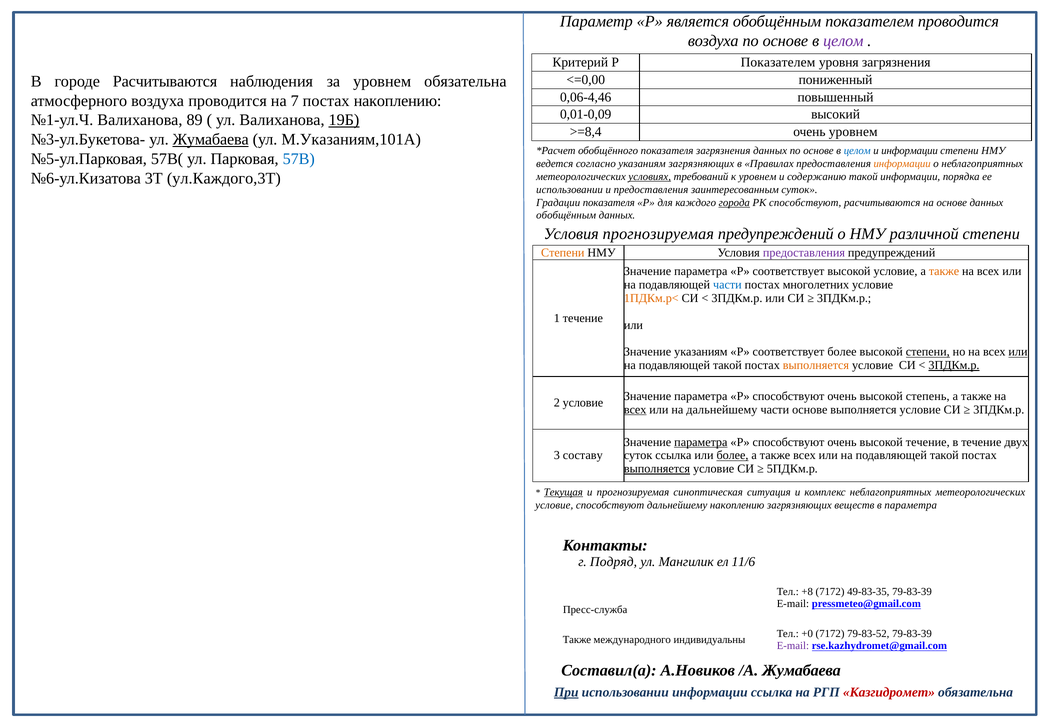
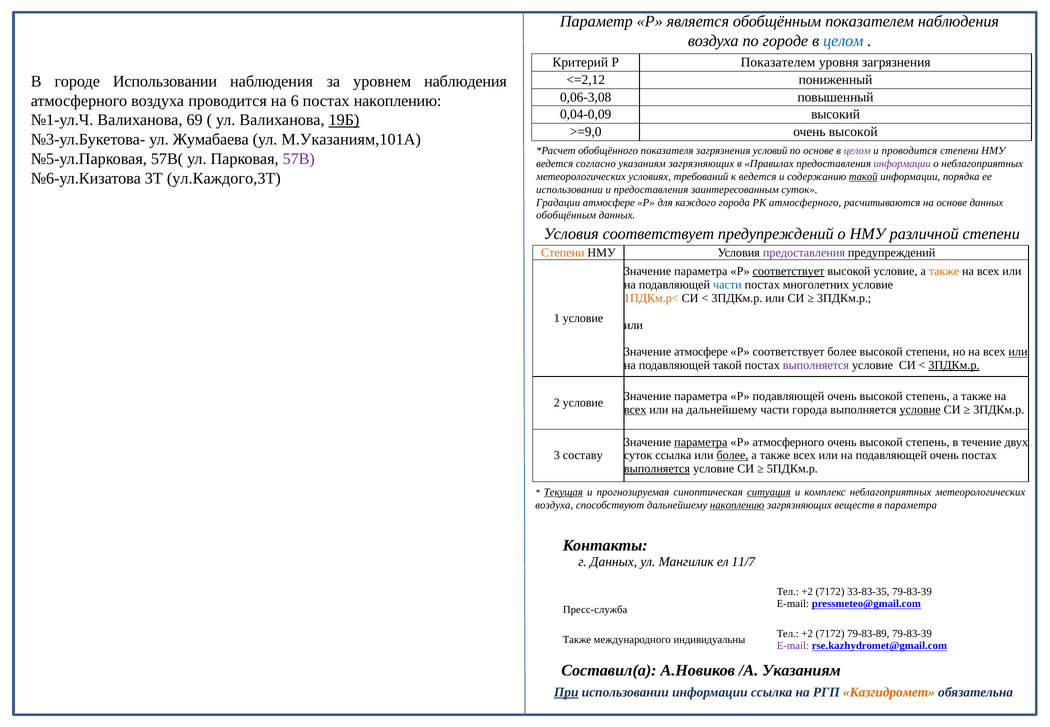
показателем проводится: проводится -> наблюдения (958, 22)
воздуха по основе: основе -> городе (785, 41)
целом colour: purple -> blue (843, 41)
<=0,00: <=0,00 -> <=2,12 (586, 80)
городе Расчитываются: Расчитываются -> Использовании (165, 81)
уровнем обязательна: обязательна -> наблюдения (465, 81)
0,06-4,46: 0,06-4,46 -> 0,06-3,08 (586, 97)
7: 7 -> 6 (295, 101)
0,01-0,09: 0,01-0,09 -> 0,04-0,09 (586, 114)
89: 89 -> 69 (195, 120)
>=8,4: >=8,4 -> >=9,0 (586, 132)
уровнем: уровнем -> высокой (853, 132)
Жумабаева underline: present -> none (211, 139)
загрязнения данных: данных -> условий (770, 151)
целом colour: blue -> purple (857, 151)
и информации: информации -> проводится (909, 151)
57В colour: blue -> purple (299, 159)
информации colour: orange -> purple (902, 164)
условиях underline: present -> none (650, 177)
к уровнем: уровнем -> ведется (758, 177)
такой underline: none -> present (863, 177)
Градации показателя: показателя -> атмосфере (609, 202)
города underline: present -> none (734, 202)
РК способствуют: способствуют -> атмосферного (805, 202)
Условия прогнозируемая: прогнозируемая -> соответствует (658, 234)
соответствует underline: none -> present (789, 271)
1 течение: течение -> условие (583, 318)
Значение указаниям: указаниям -> атмосфере (701, 352)
степени underline: present -> none (928, 352)
выполняется colour: orange -> purple (816, 365)
способствуют: способствуют -> подавляющей (788, 396)
части основе: основе -> города (810, 410)
условие underline: none -> present (920, 410)
способствуют: способствуют -> атмосферного (789, 442)
течение: течение -> степень (928, 442)
такой: такой -> очень (944, 455)
ситуация underline: none -> present (769, 492)
условие: условие -> воздуха (554, 505)
накоплению underline: none -> present (737, 505)
г Подряд: Подряд -> Данных (614, 562)
11/6: 11/6 -> 11/7 (743, 562)
+8: +8 -> +2 (807, 592)
49-83-35: 49-83-35 -> 33-83-35 (868, 592)
+0: +0 -> +2 (807, 634)
79-83-52: 79-83-52 -> 79-83-89 (868, 634)
/А Жумабаева: Жумабаева -> Указаниям (801, 670)
Казгидромет colour: red -> orange (889, 692)
